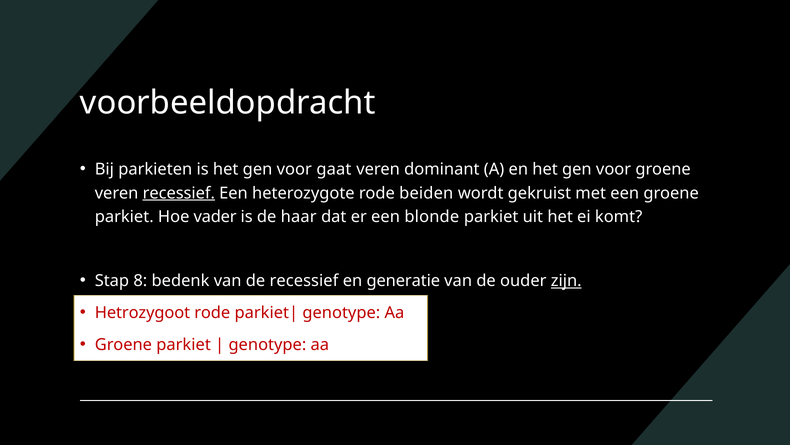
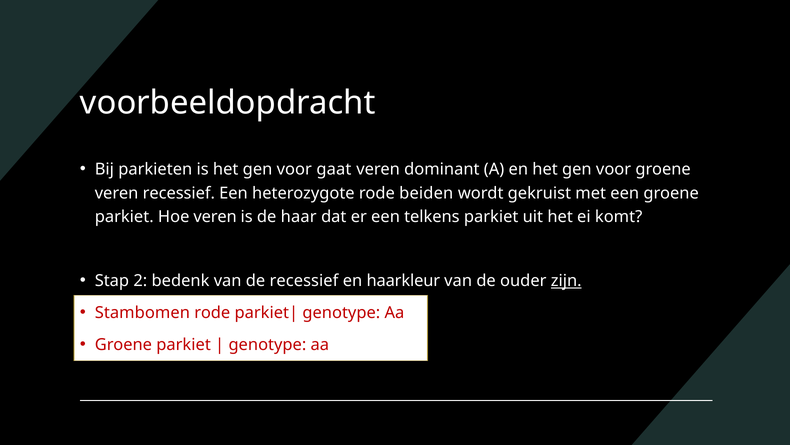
recessief underline: present -> none (179, 193)
Hoe vader: vader -> veren (215, 217)
blonde: blonde -> telkens (432, 217)
8: 8 -> 2 (140, 280)
generatie: generatie -> haarkleur (403, 280)
Hetrozygoot: Hetrozygoot -> Stambomen (142, 312)
